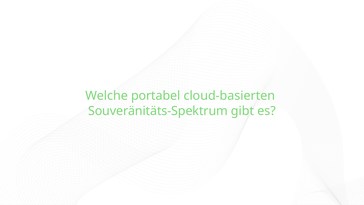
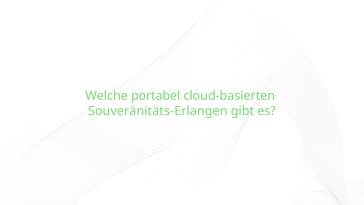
Souveränitäts-Spektrum: Souveränitäts-Spektrum -> Souveränitäts-Erlangen (158, 111)
